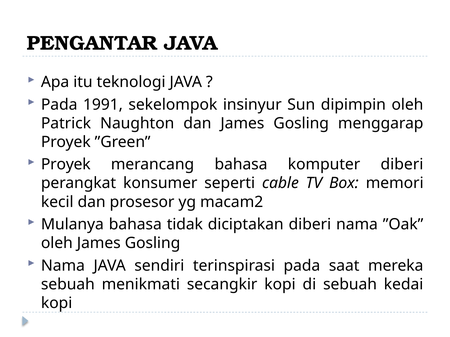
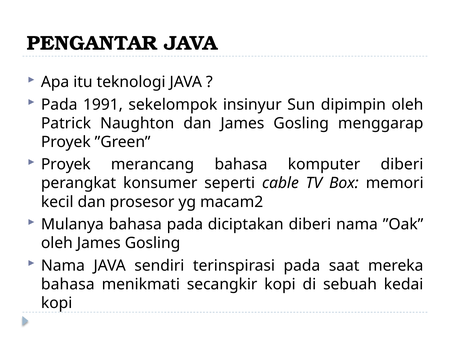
bahasa tidak: tidak -> pada (185, 225)
sebuah: sebuah -> bahasa (68, 285)
